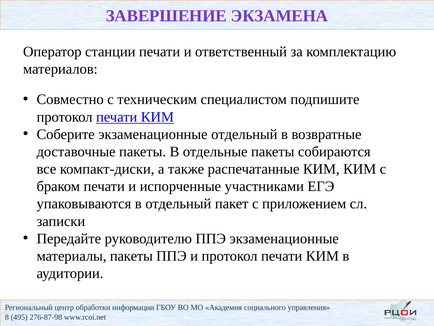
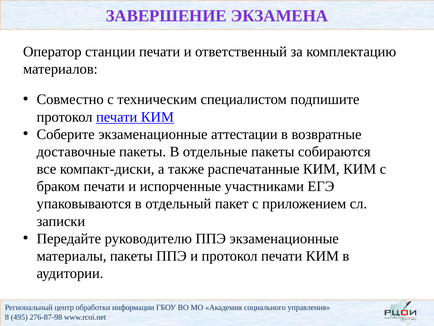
экзаменационные отдельный: отдельный -> аттестации (244, 134)
